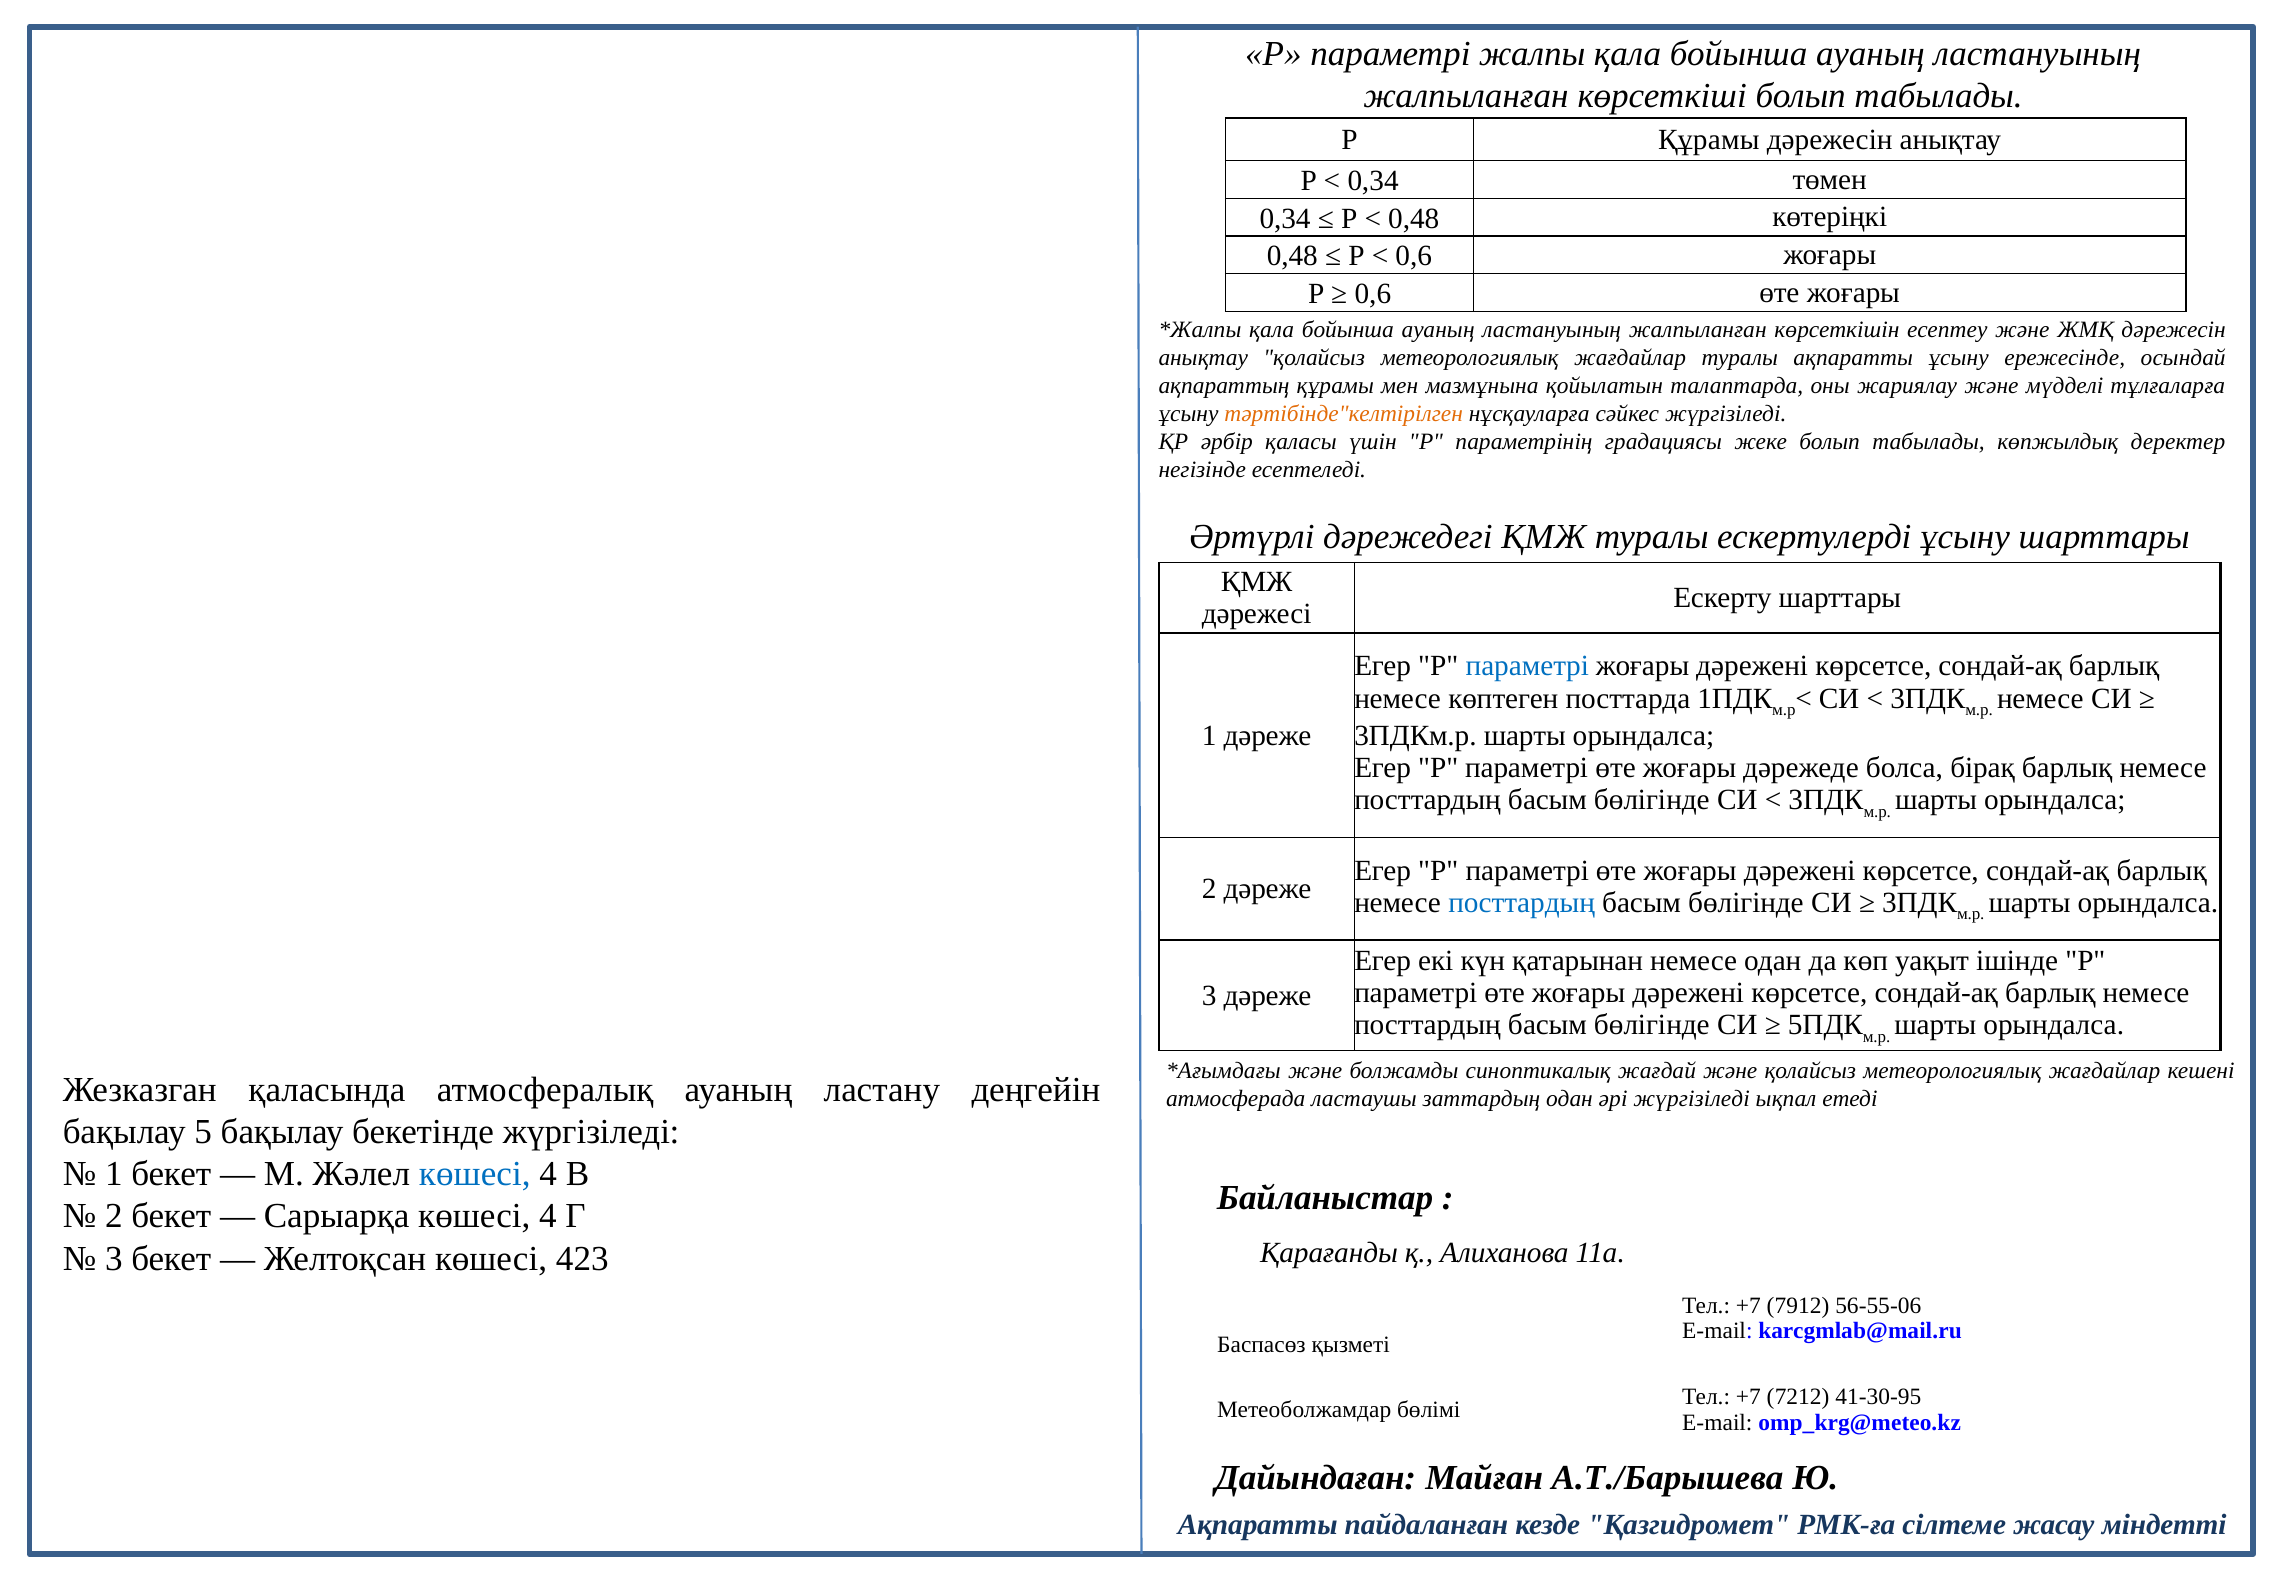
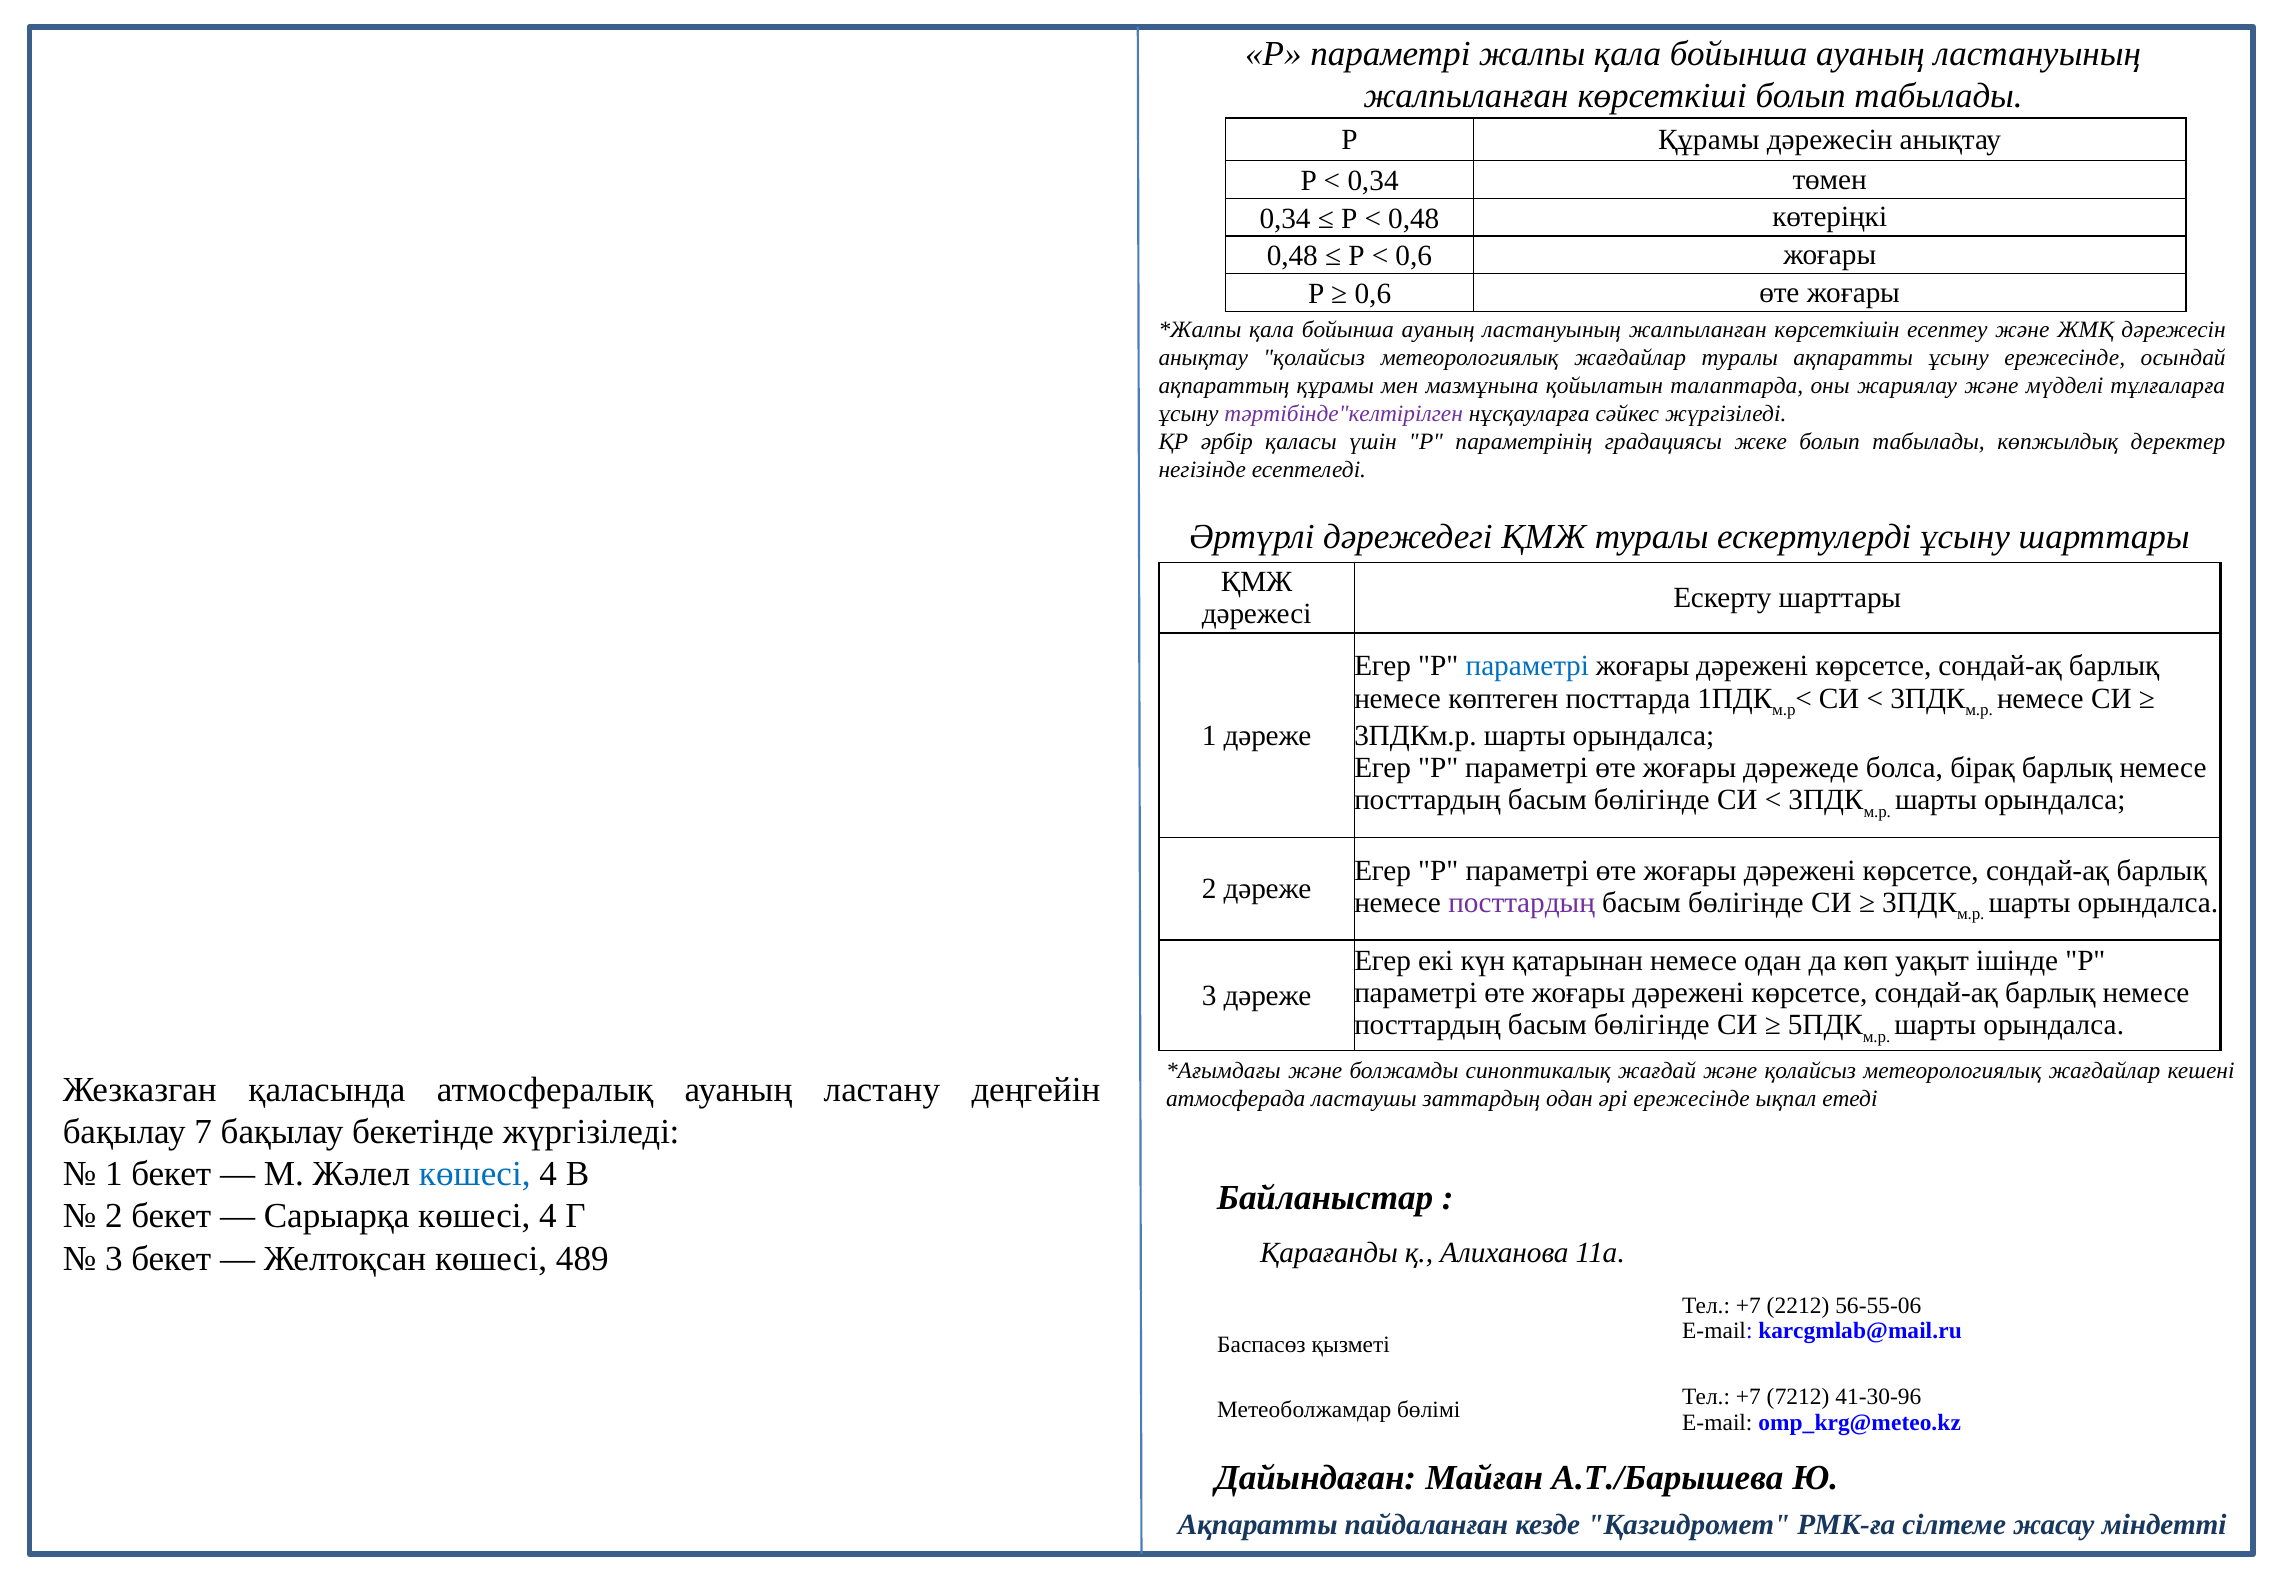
тәртібінде"келтірілген colour: orange -> purple (1344, 414)
посттардың colour: blue -> purple (1522, 902)
әрі жүргізіледі: жүргізіледі -> ережесінде (1692, 1099)
5: 5 -> 7 (203, 1132)
423: 423 -> 489 (582, 1258)
7912: 7912 -> 2212 (1798, 1305)
41-30-95: 41-30-95 -> 41-30-96 (1878, 1396)
